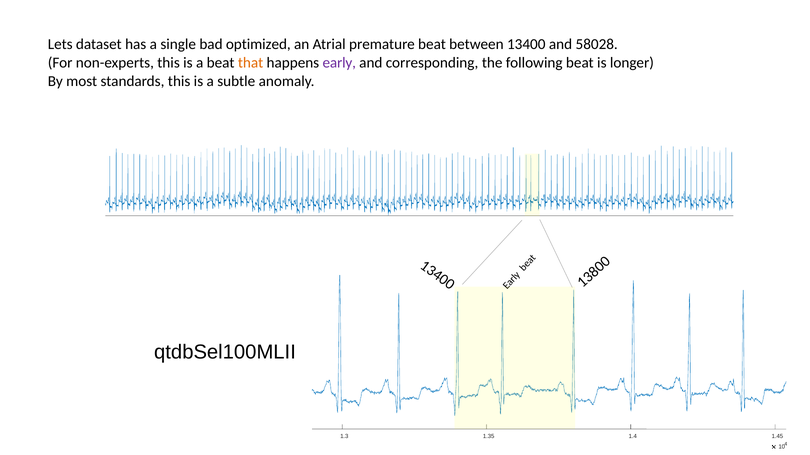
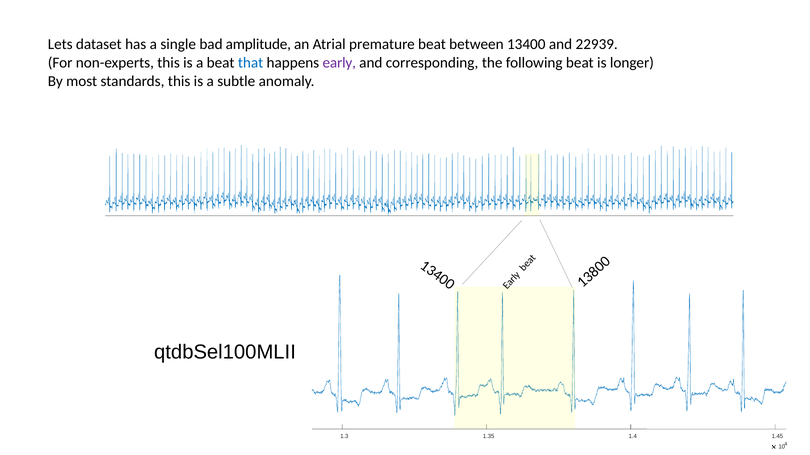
optimized: optimized -> amplitude (258, 44)
58028: 58028 -> 22939 (597, 44)
that colour: orange -> blue (251, 63)
